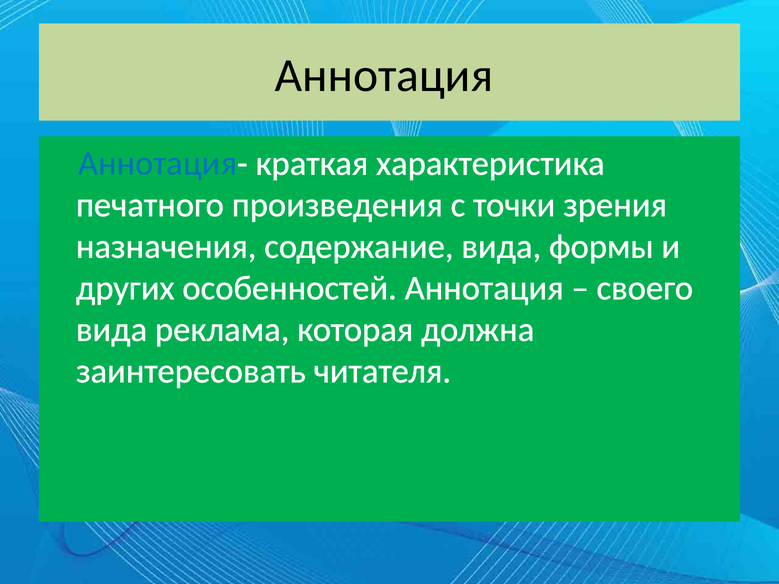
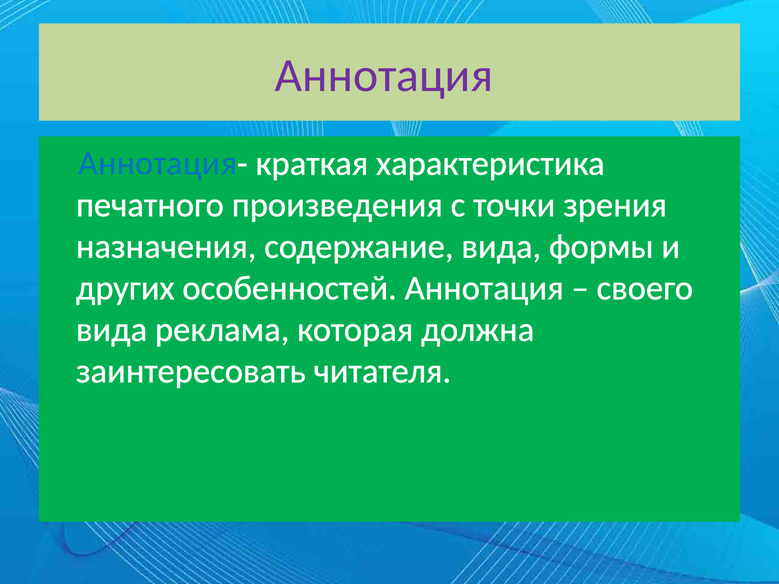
Аннотация colour: black -> purple (384, 75)
